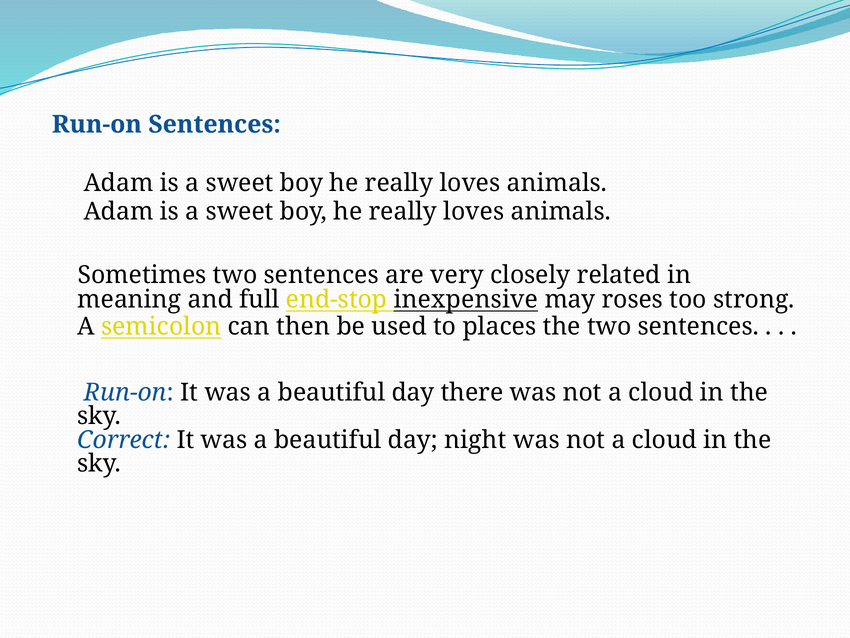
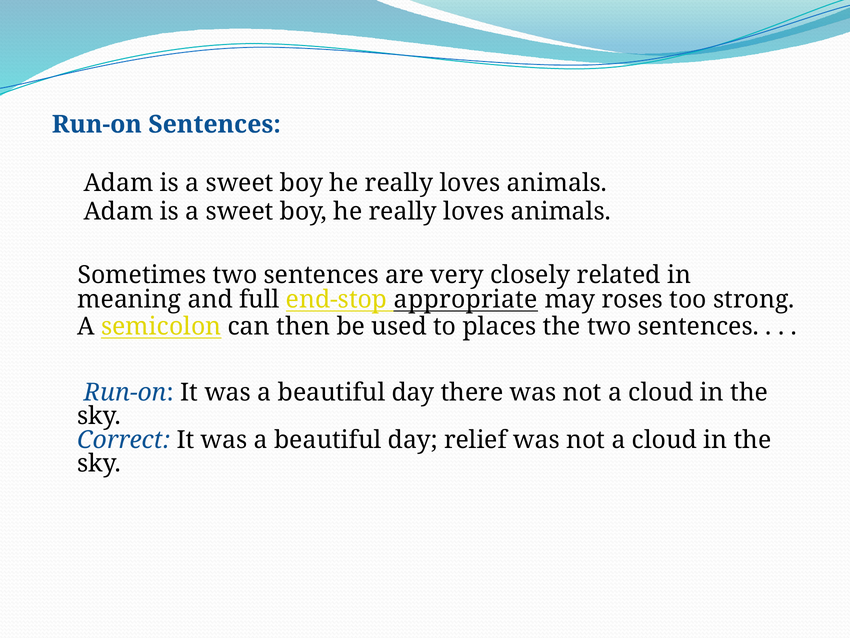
inexpensive: inexpensive -> appropriate (466, 300)
night: night -> relief (475, 440)
